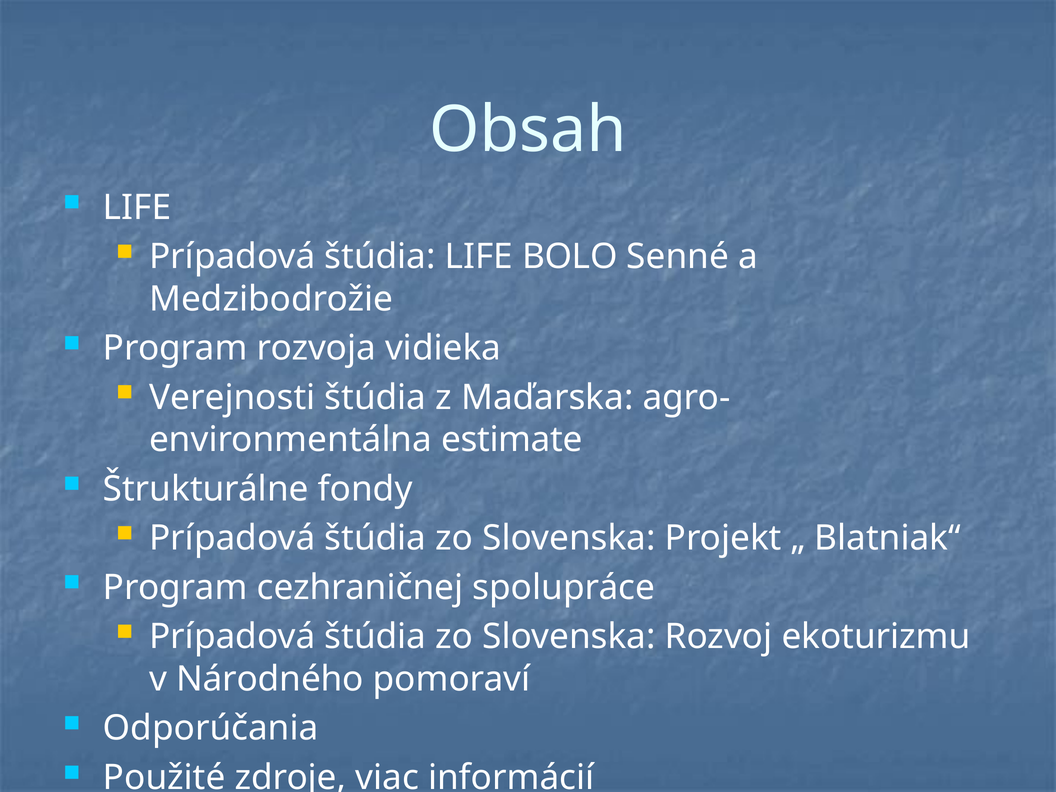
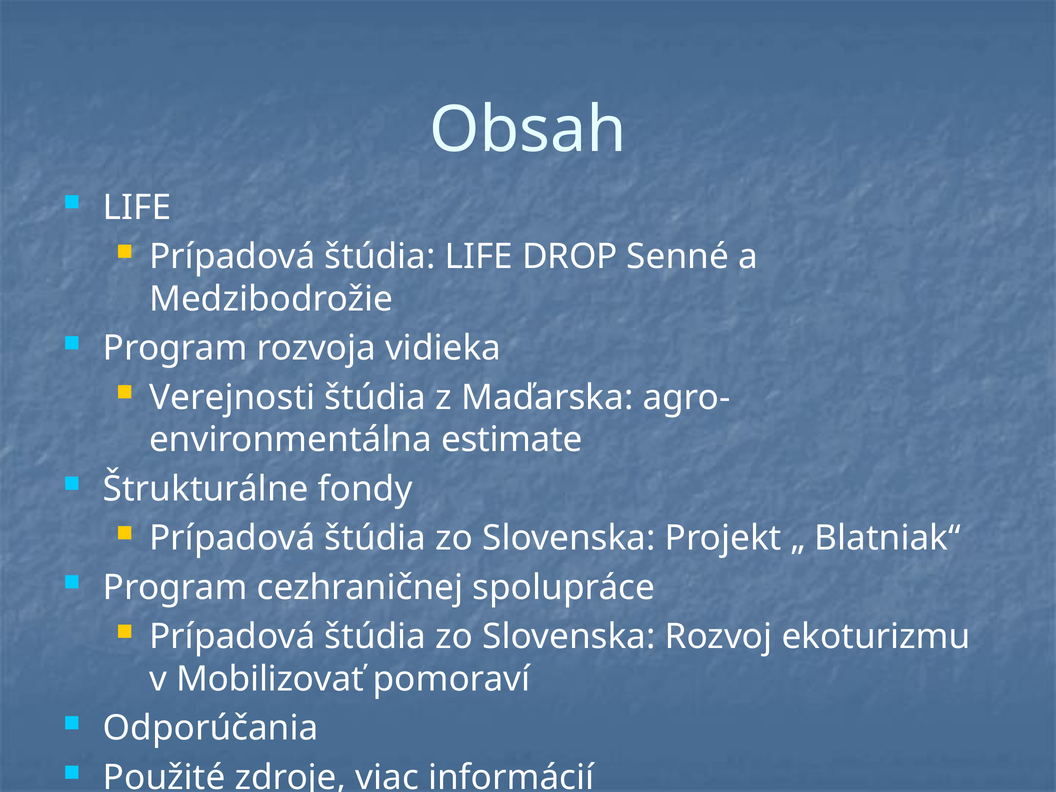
BOLO: BOLO -> DROP (570, 257)
Národného: Národného -> Mobilizovať (270, 679)
